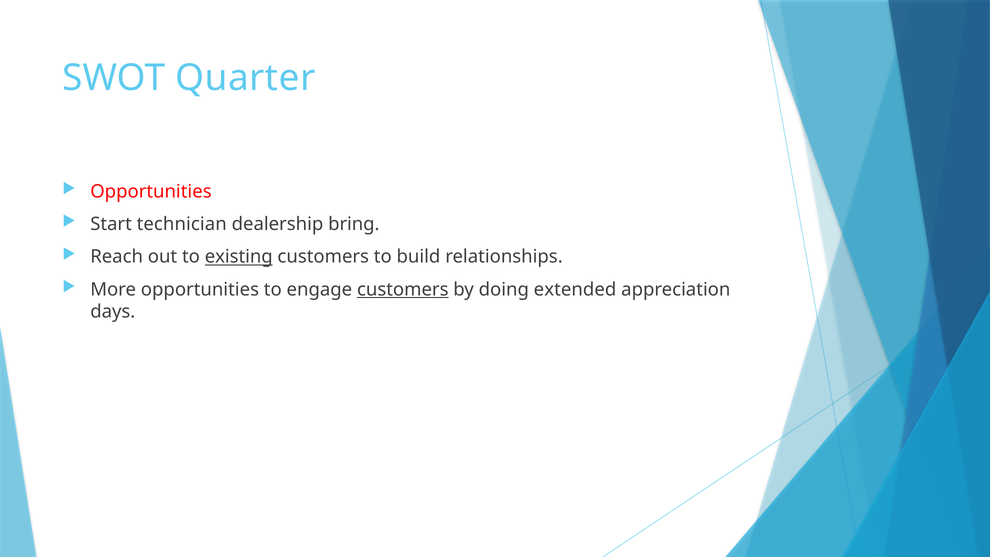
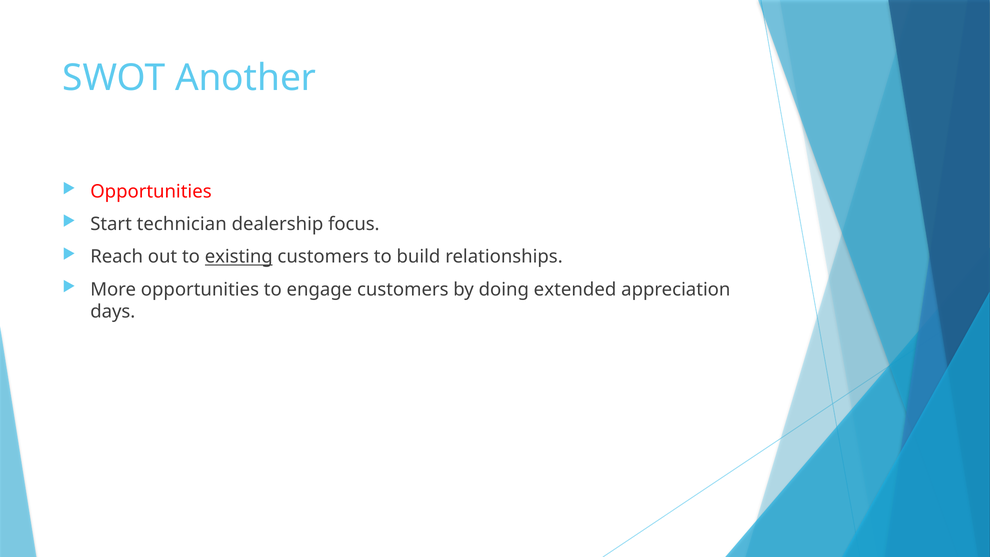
Quarter: Quarter -> Another (246, 78)
bring: bring -> focus (354, 224)
customers underline: present -> none (403, 289)
